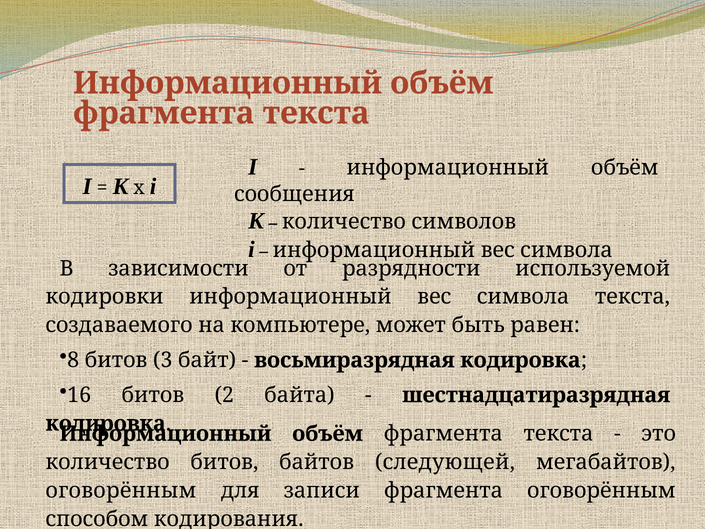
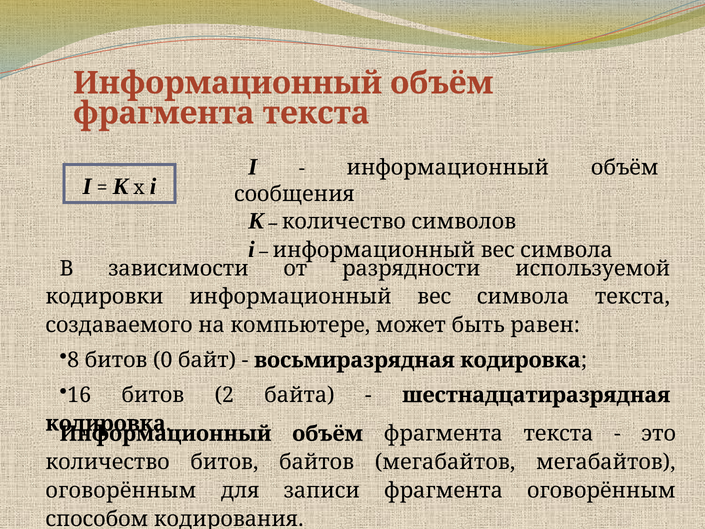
3: 3 -> 0 (163, 360)
байтов следующей: следующей -> мегабайтов (445, 462)
